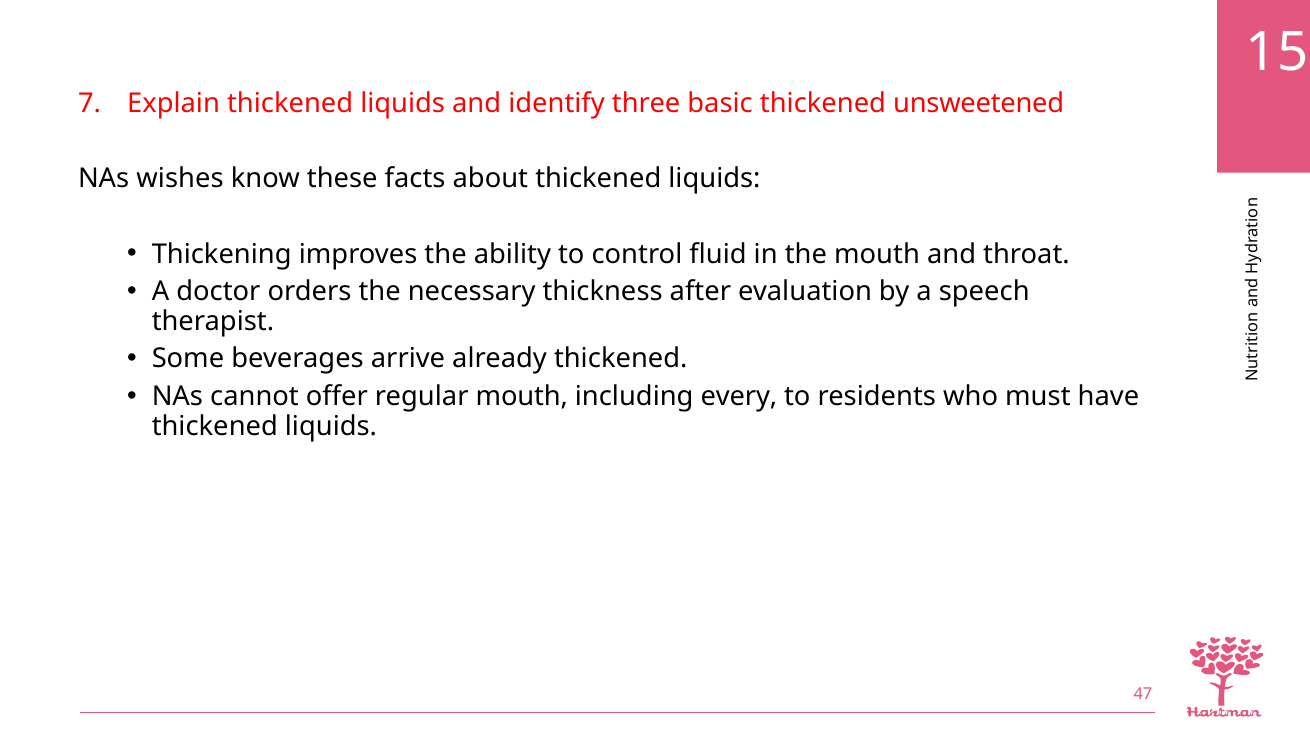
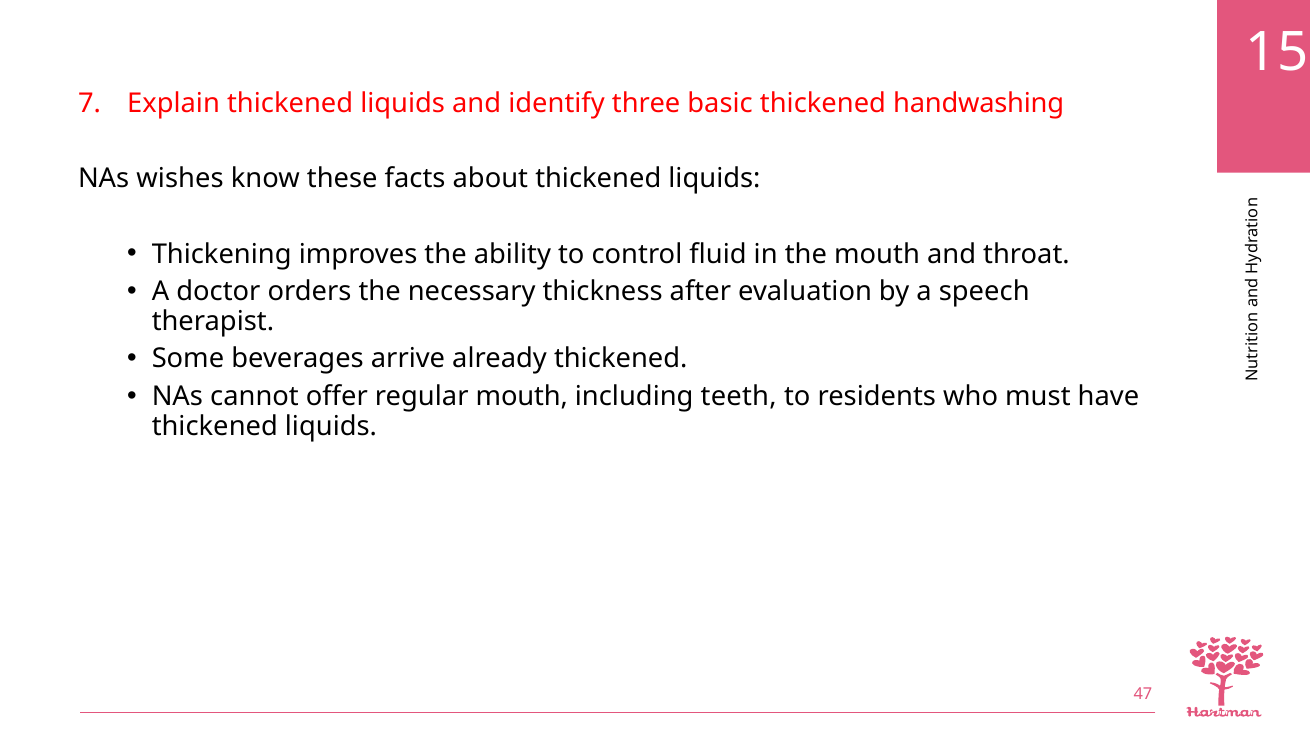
unsweetened: unsweetened -> handwashing (979, 103)
every: every -> teeth (739, 397)
